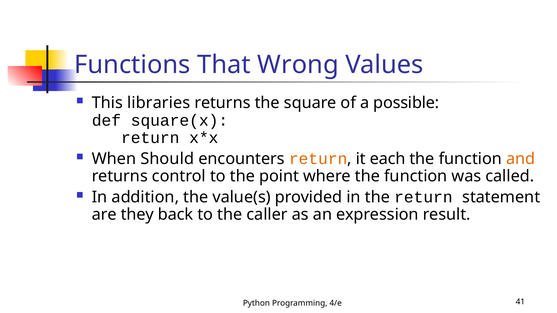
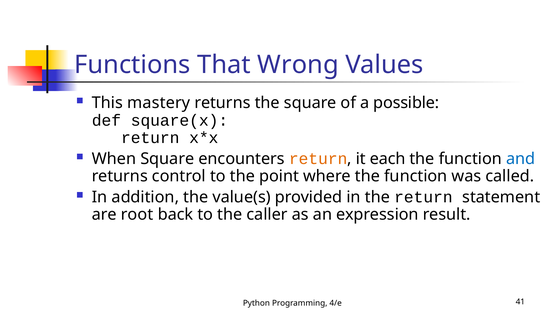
libraries: libraries -> mastery (159, 103)
When Should: Should -> Square (167, 159)
and colour: orange -> blue (521, 159)
they: they -> root (137, 215)
